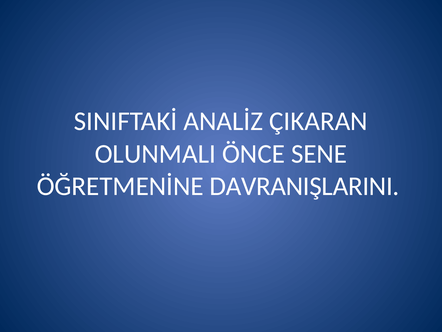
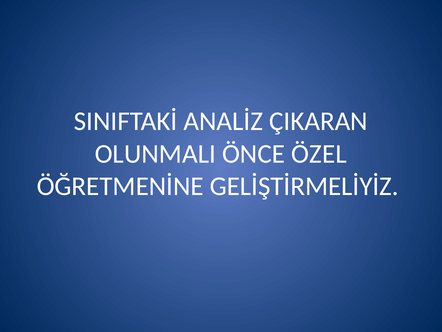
SENE: SENE -> ÖZEL (319, 154)
DAVRANIŞLARINI: DAVRANIŞLARINI -> GELİŞTİRMELİYİZ (304, 186)
